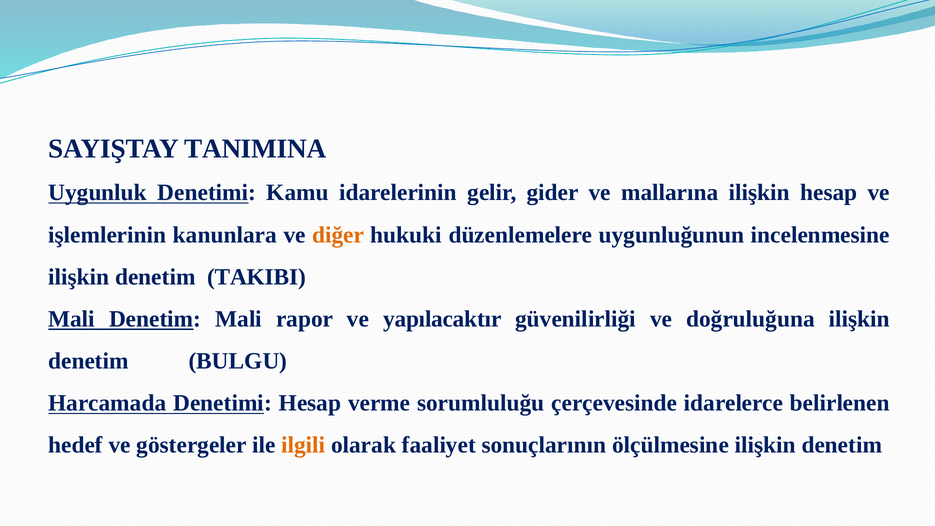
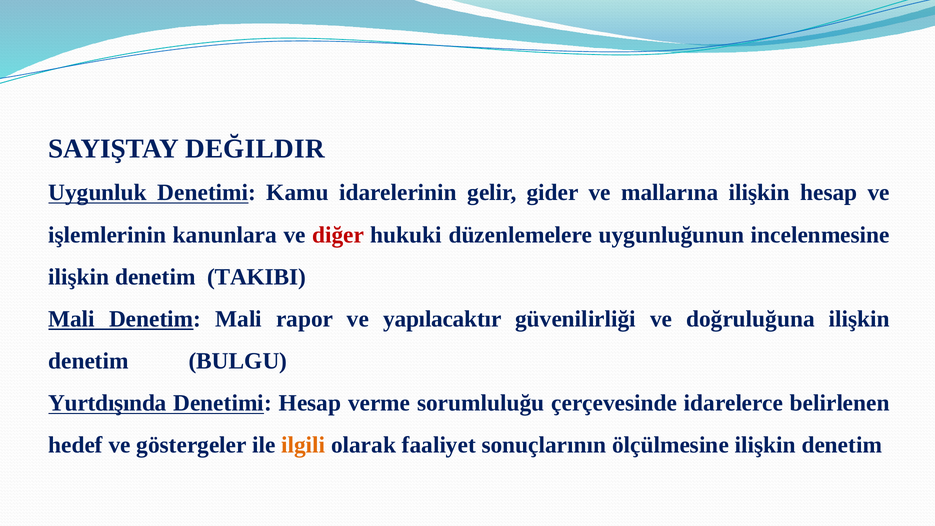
TANIMINA: TANIMINA -> DEĞILDIR (255, 149)
diğer colour: orange -> red (338, 235)
Harcamada: Harcamada -> Yurtdışında (107, 403)
